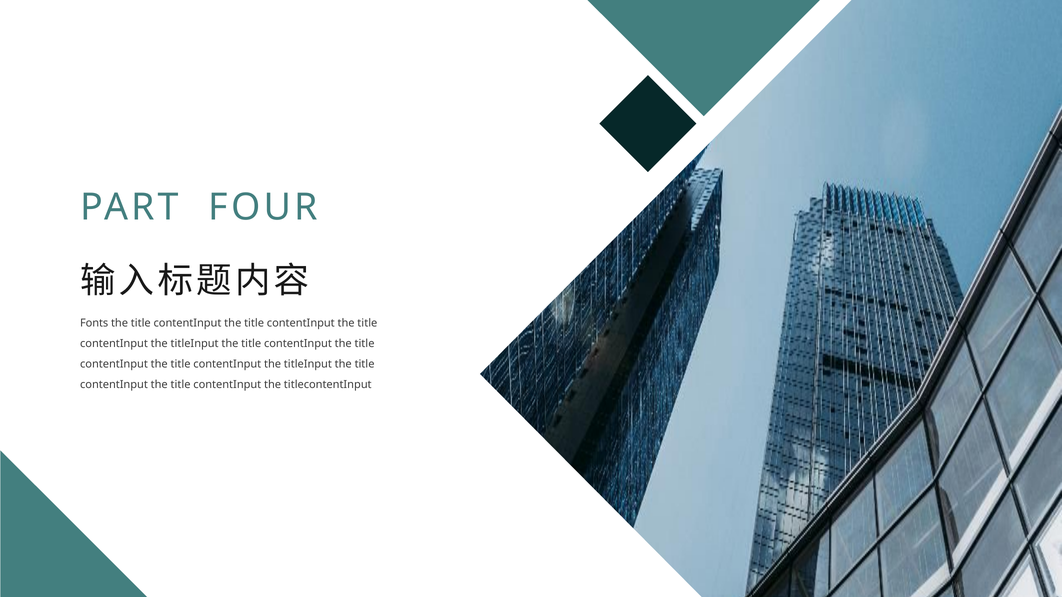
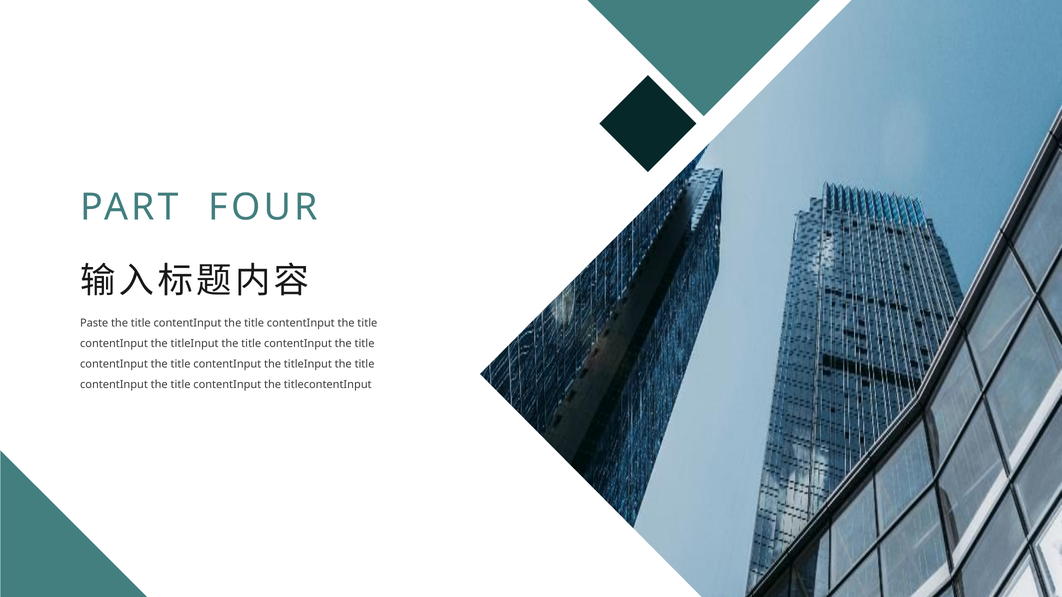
Fonts: Fonts -> Paste (94, 323)
